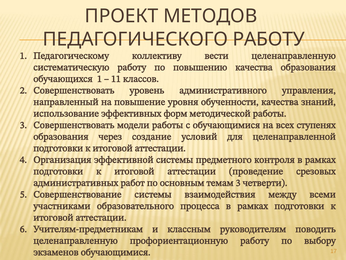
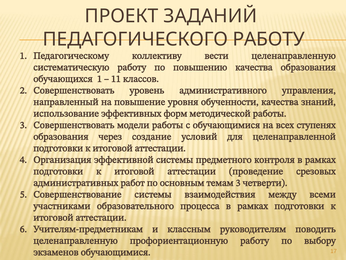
МЕТОДОВ: МЕТОДОВ -> ЗАДАНИЙ (210, 16)
